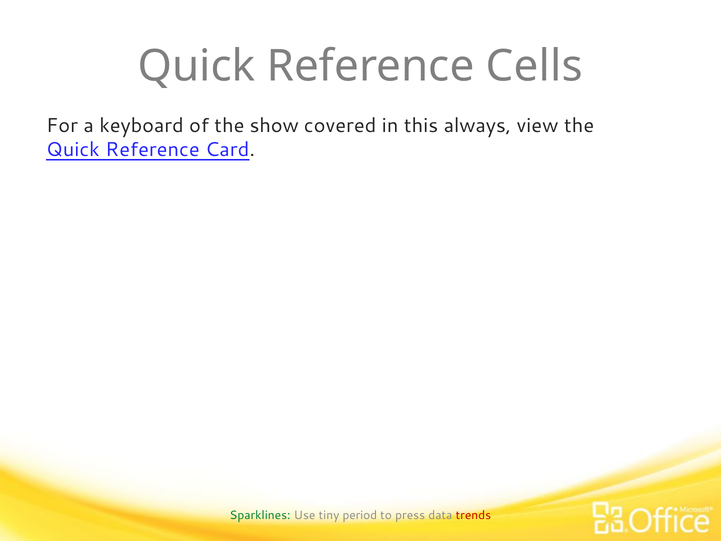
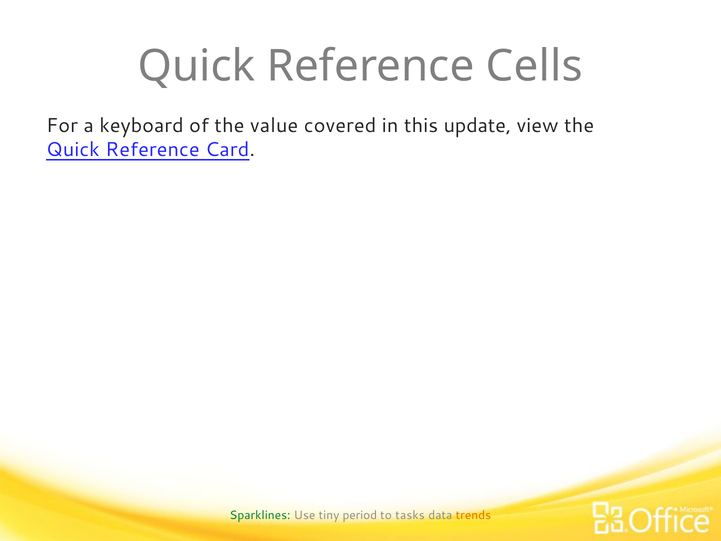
show: show -> value (274, 126)
always: always -> update (477, 126)
press: press -> tasks (410, 515)
trends colour: red -> orange (473, 515)
